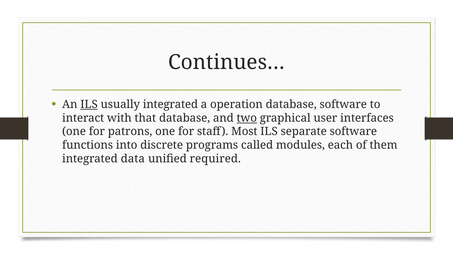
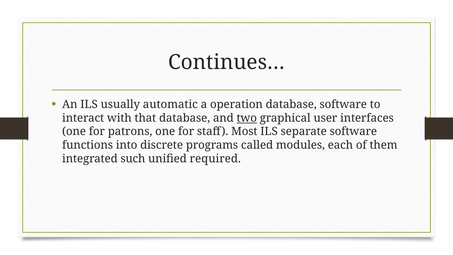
ILS underline: present -> none (89, 104)
usually integrated: integrated -> automatic (170, 104)
data: data -> such (133, 159)
